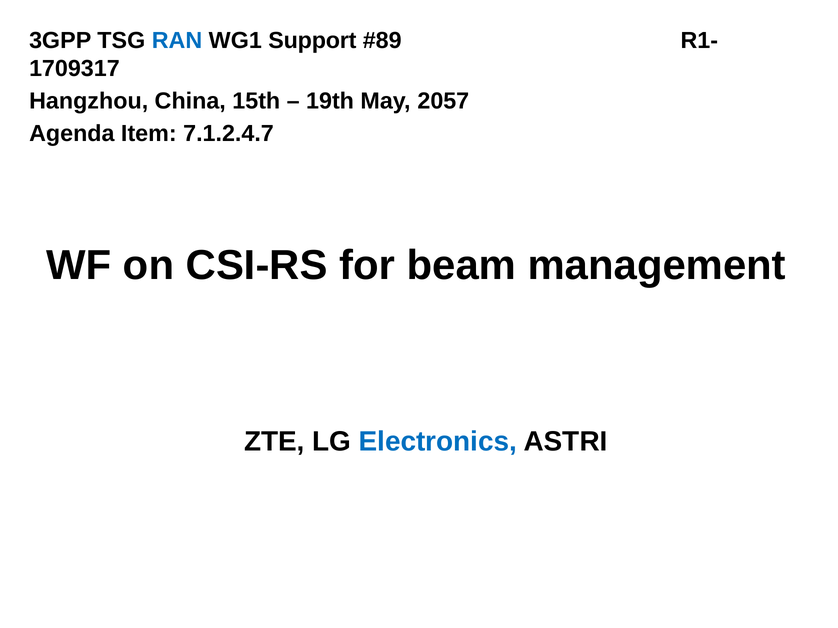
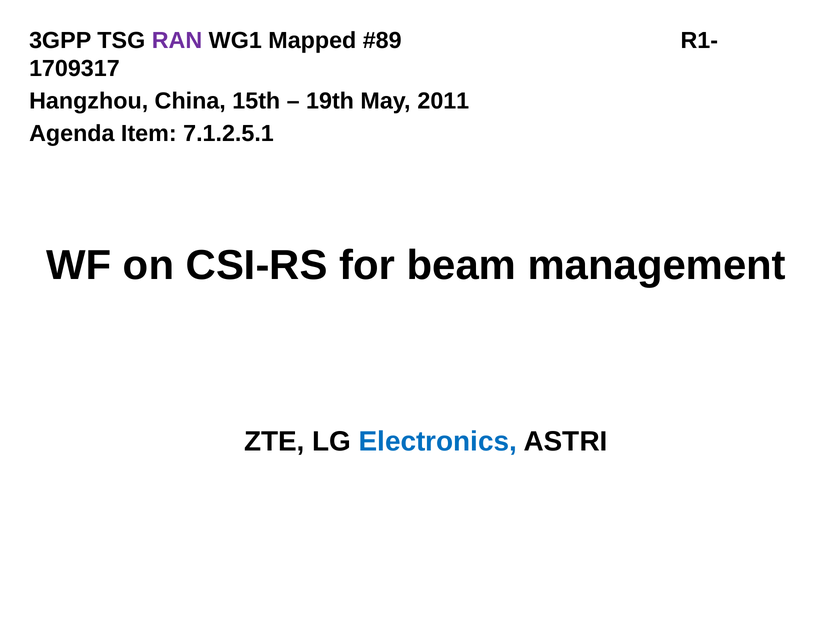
RAN colour: blue -> purple (177, 41)
Support: Support -> Mapped (312, 41)
2057: 2057 -> 2011 (443, 101)
7.1.2.4.7: 7.1.2.4.7 -> 7.1.2.5.1 (229, 134)
